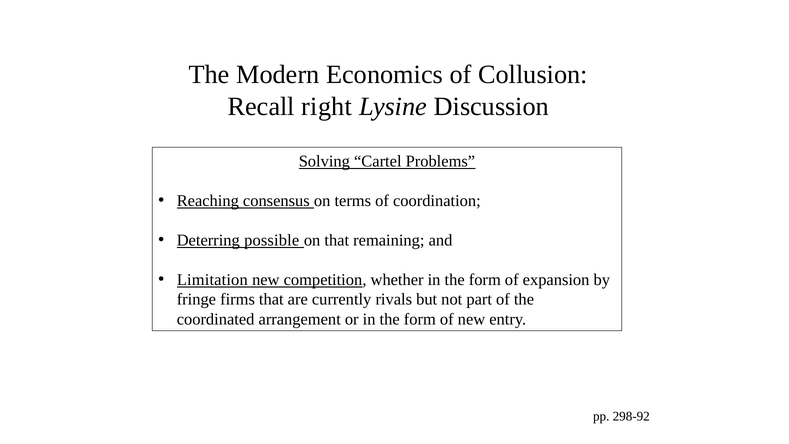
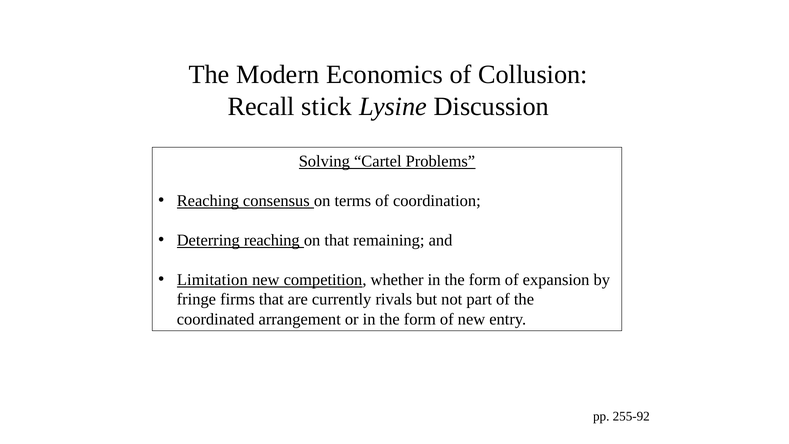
right: right -> stick (327, 106)
Deterring possible: possible -> reaching (272, 240)
298-92: 298-92 -> 255-92 (631, 416)
